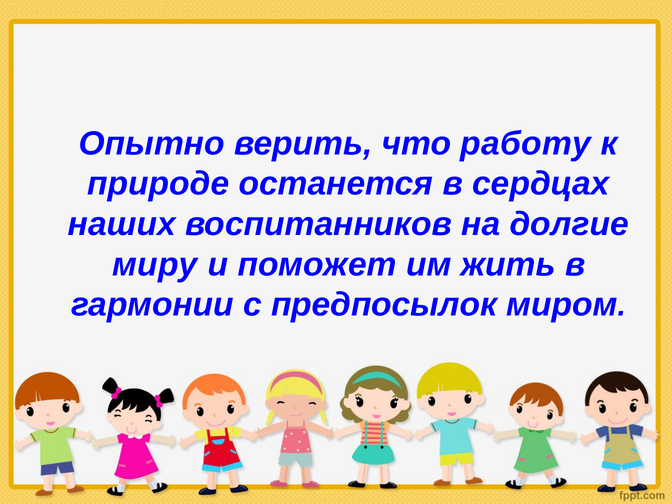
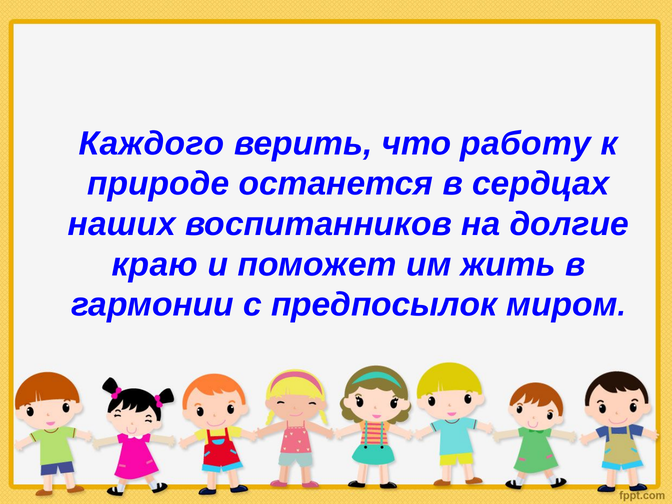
Опытно: Опытно -> Каждого (152, 143)
миру: миру -> краю (155, 264)
